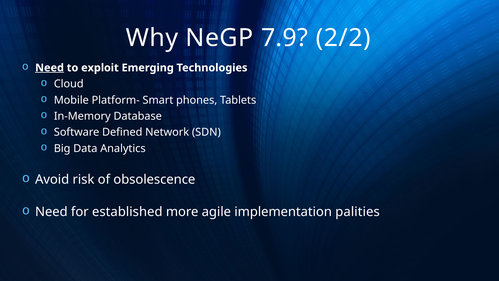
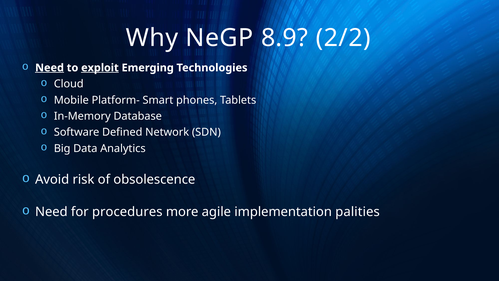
7.9: 7.9 -> 8.9 (284, 38)
exploit underline: none -> present (100, 68)
established: established -> procedures (127, 212)
